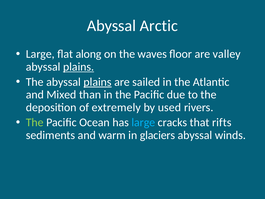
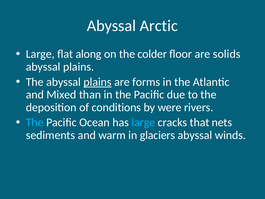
waves: waves -> colder (152, 54)
valley: valley -> solids (227, 54)
plains underline: present -> none (79, 67)
sailed: sailed -> forms (146, 82)
extremely: extremely -> conditions (116, 107)
used: used -> were (170, 107)
The colour: light green -> light blue (35, 122)
rifts: rifts -> nets (222, 122)
